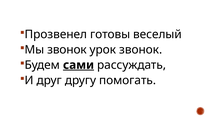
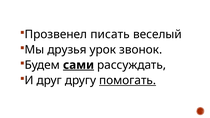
готовы: готовы -> писать (110, 34)
Мы звонок: звонок -> друзья (67, 50)
помогать underline: none -> present (128, 80)
